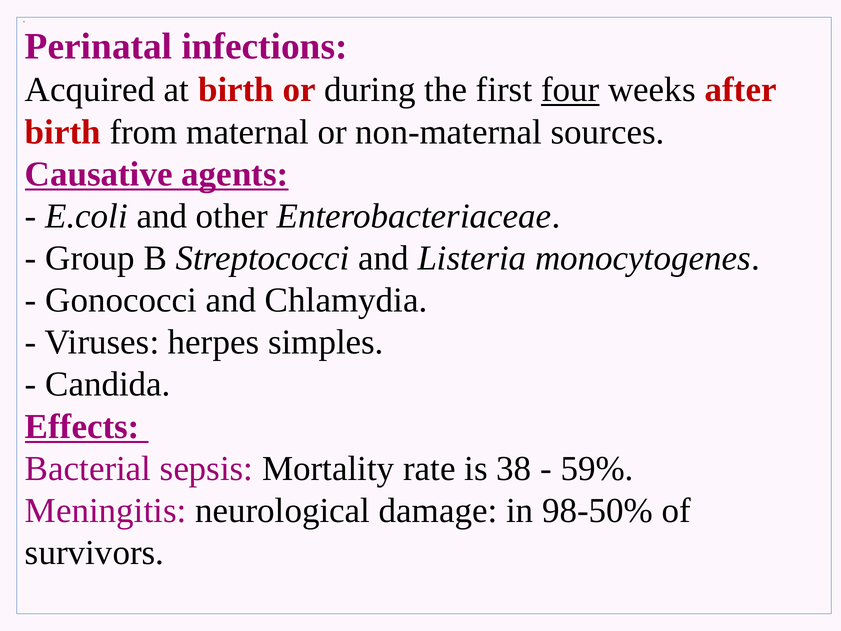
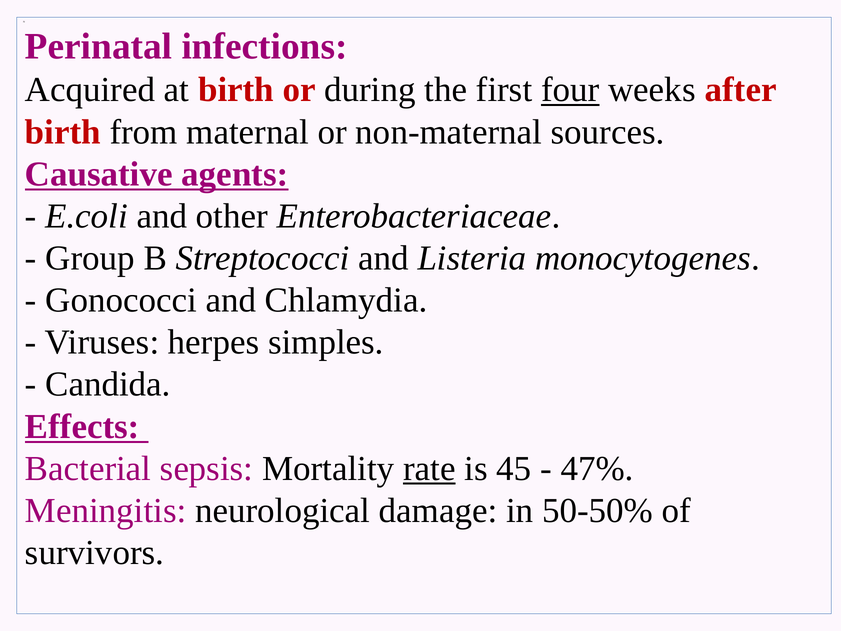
rate underline: none -> present (429, 468)
38: 38 -> 45 (514, 468)
59%: 59% -> 47% (597, 468)
98-50%: 98-50% -> 50-50% (598, 510)
